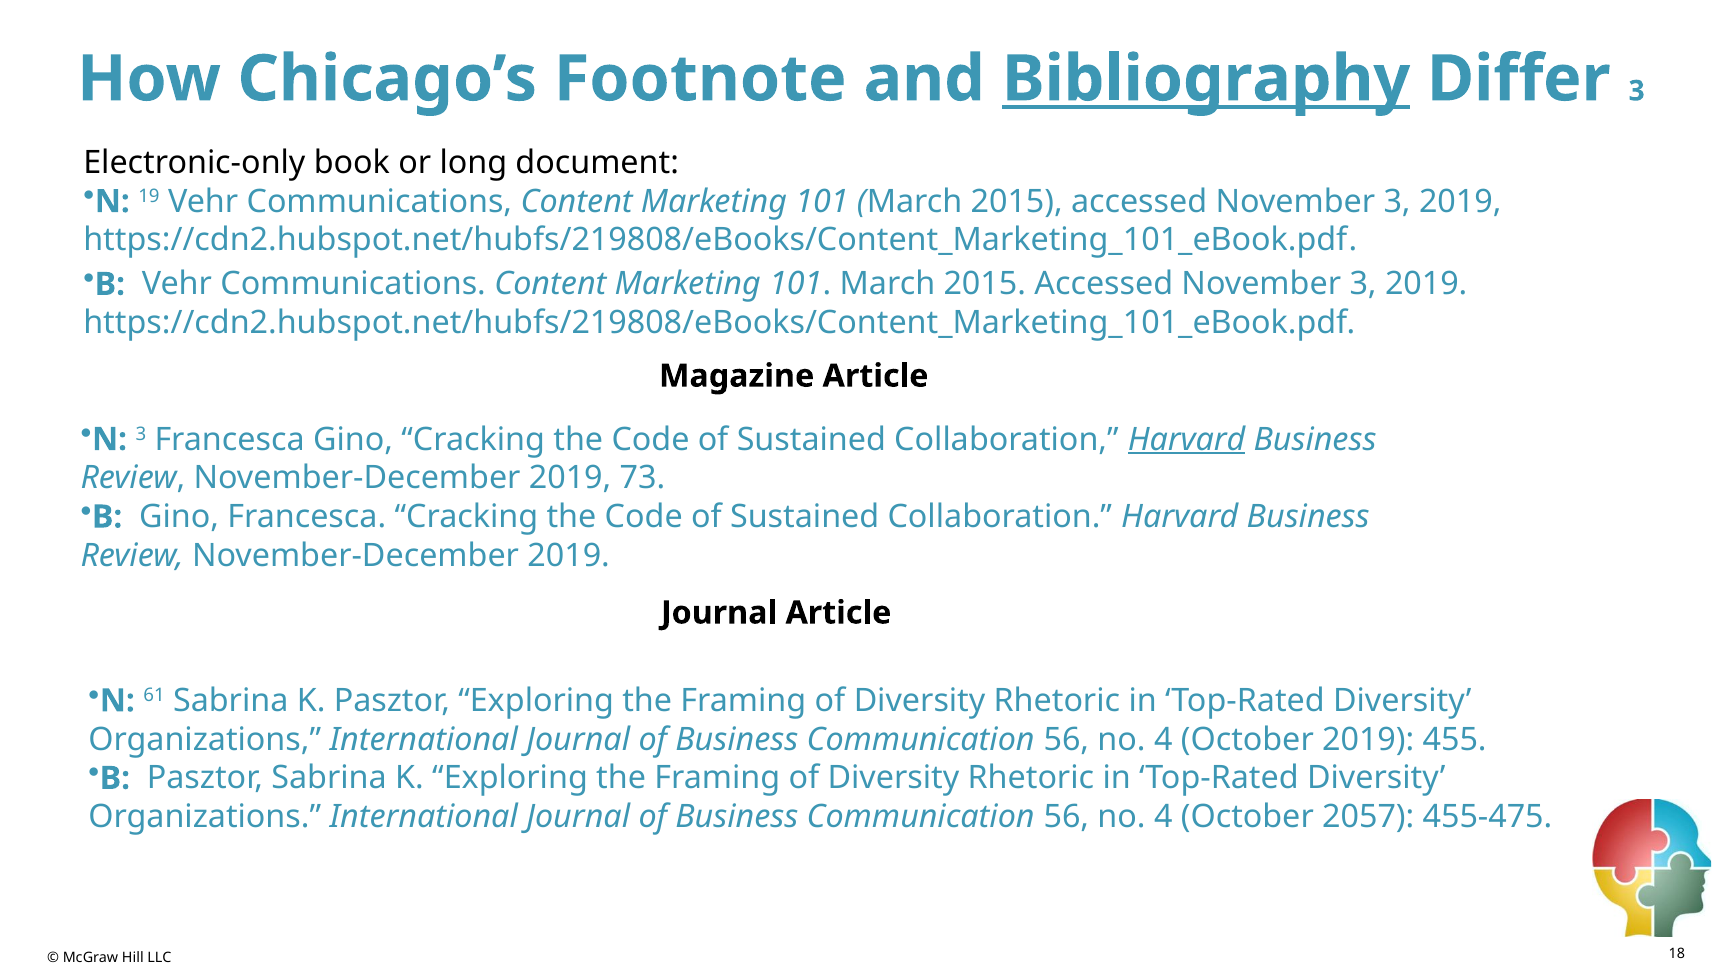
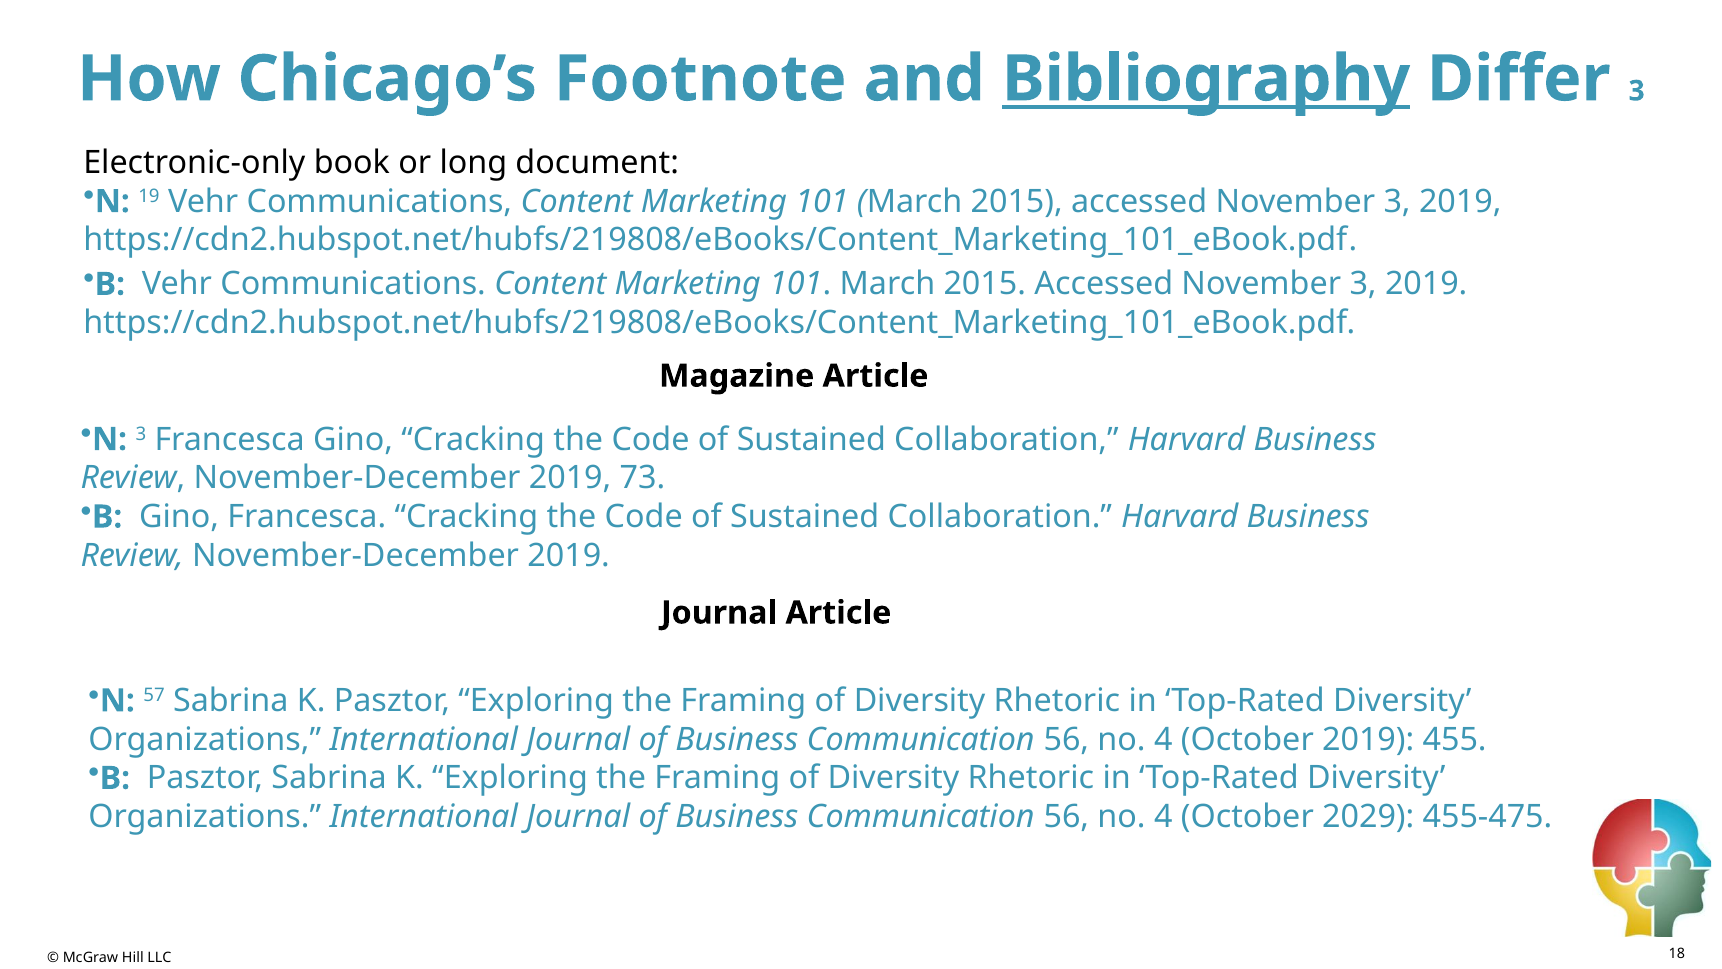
Harvard underline: present -> none (1187, 439)
61: 61 -> 57 (154, 695)
2057: 2057 -> 2029 (1368, 817)
